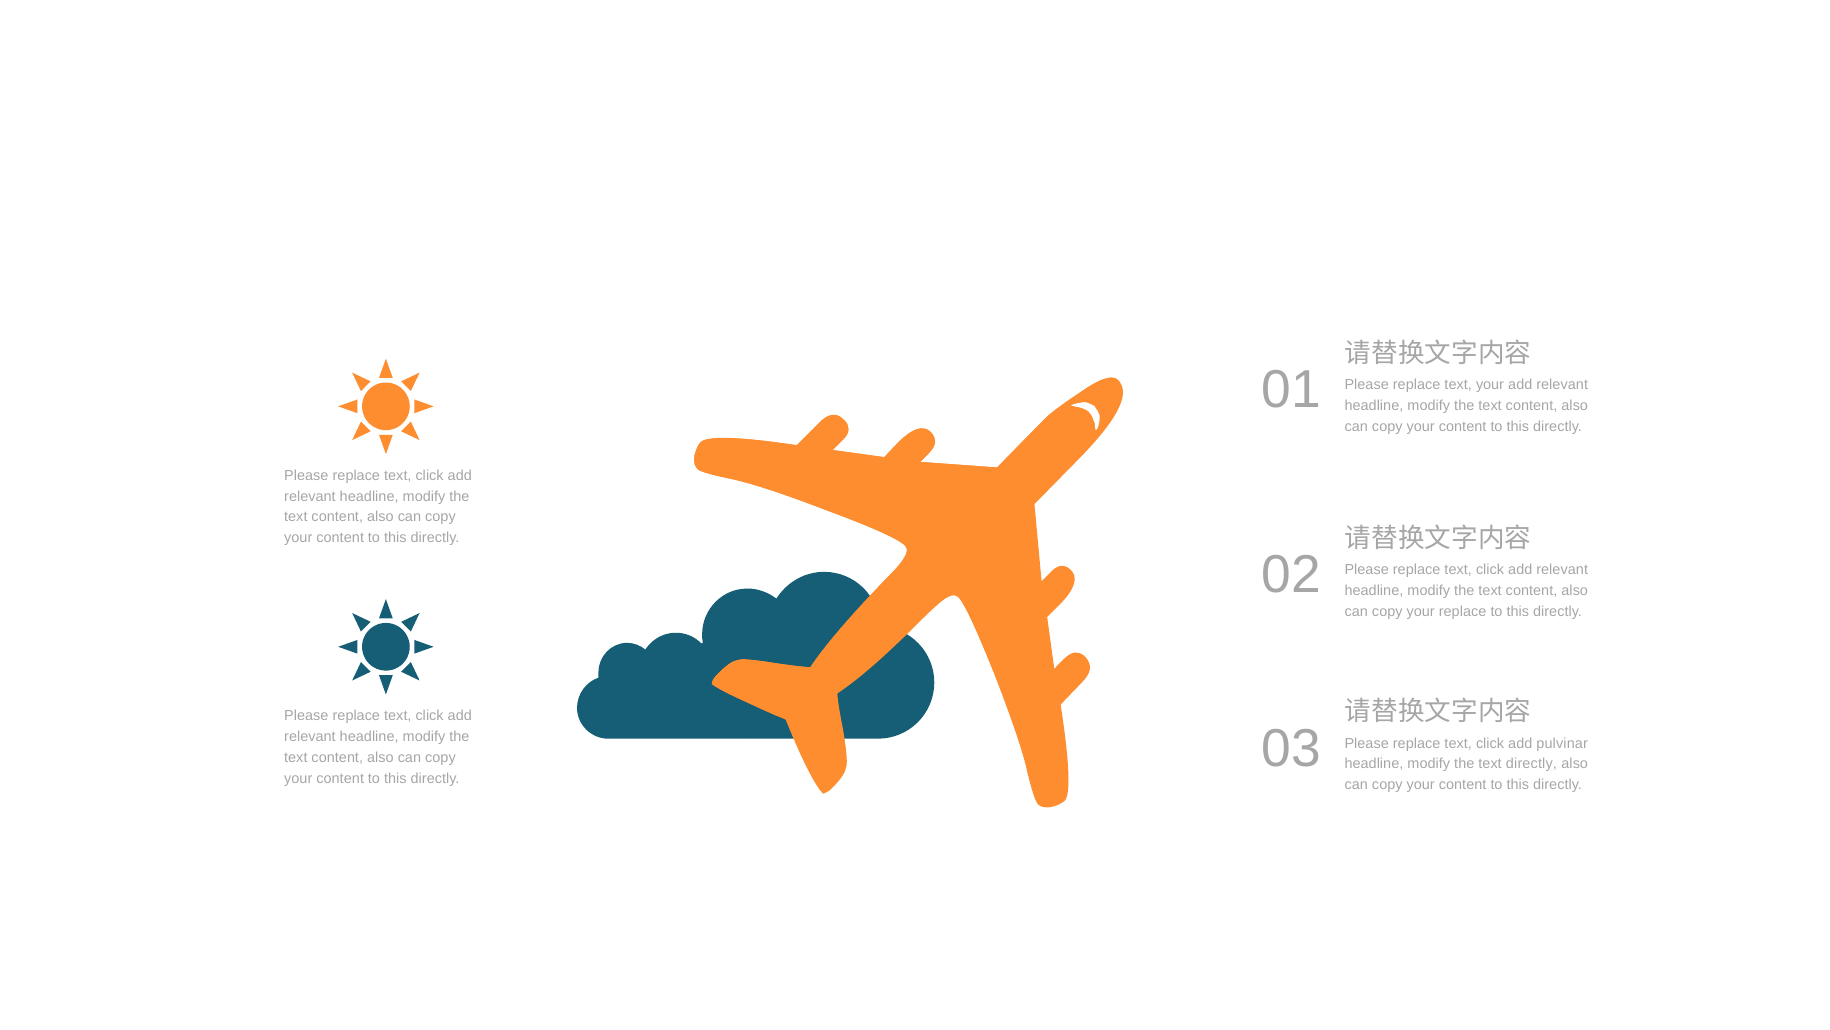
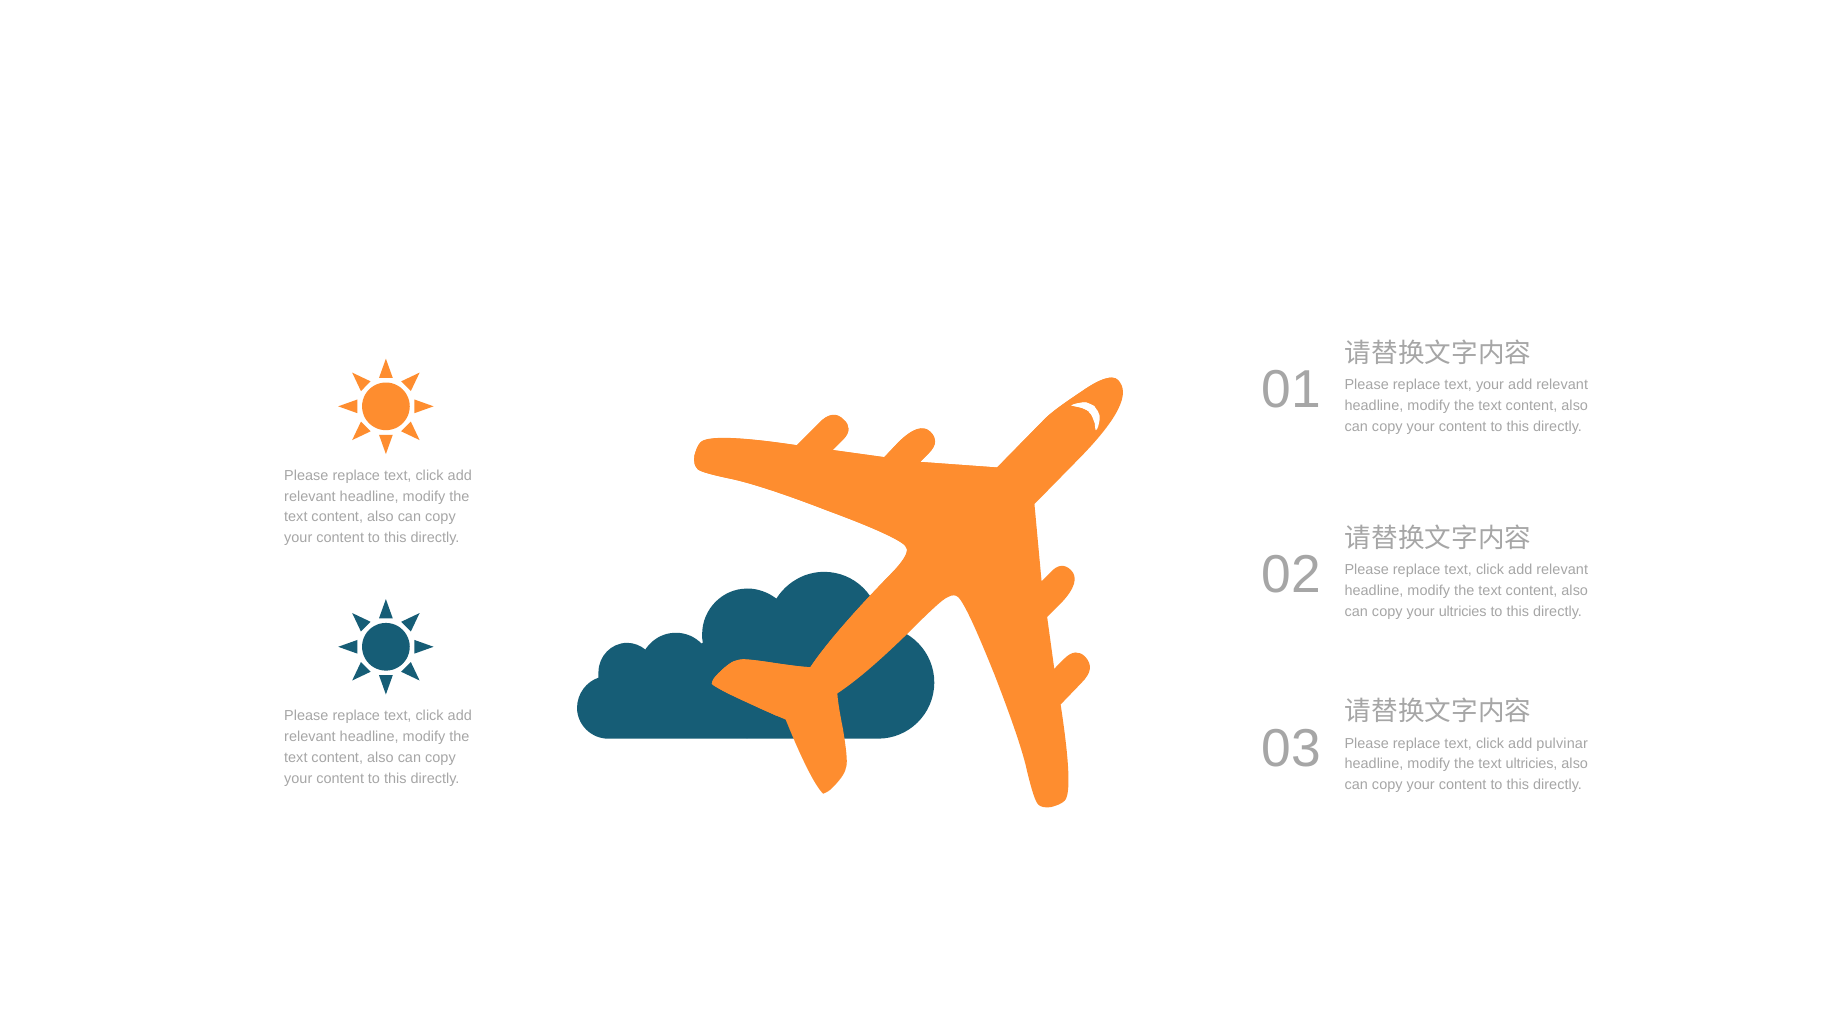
your replace: replace -> ultricies (1463, 611)
text directly: directly -> ultricies (1532, 764)
